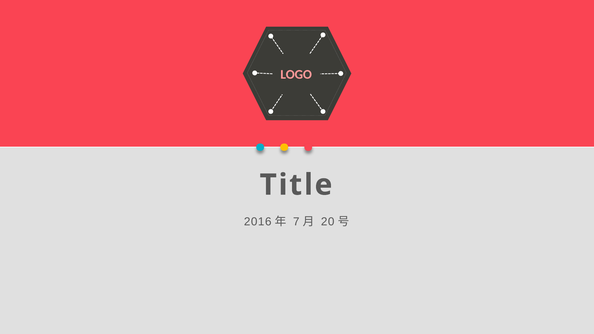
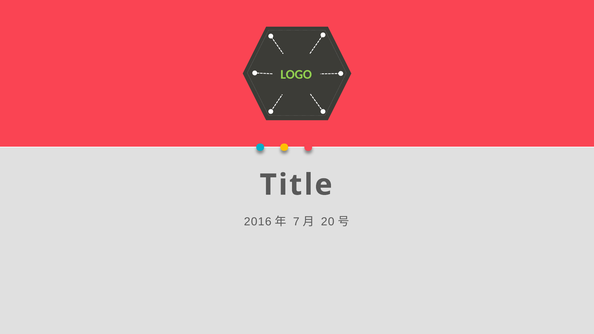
LOGO colour: pink -> light green (296, 74)
